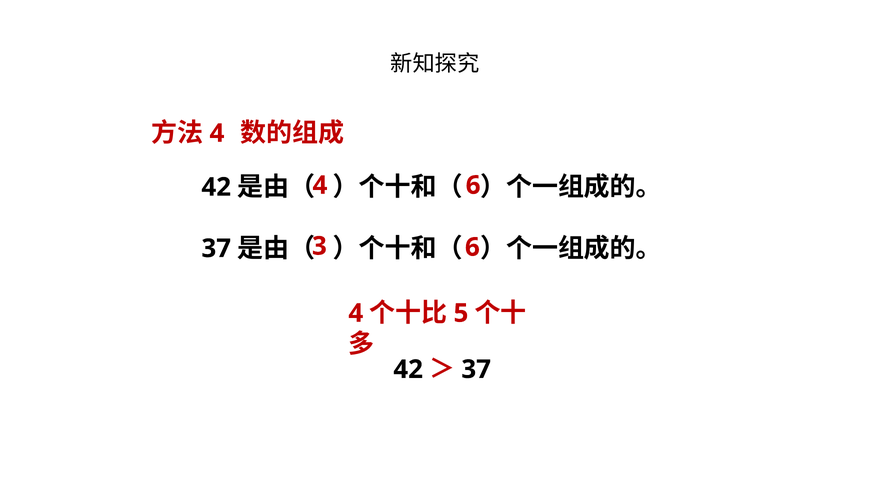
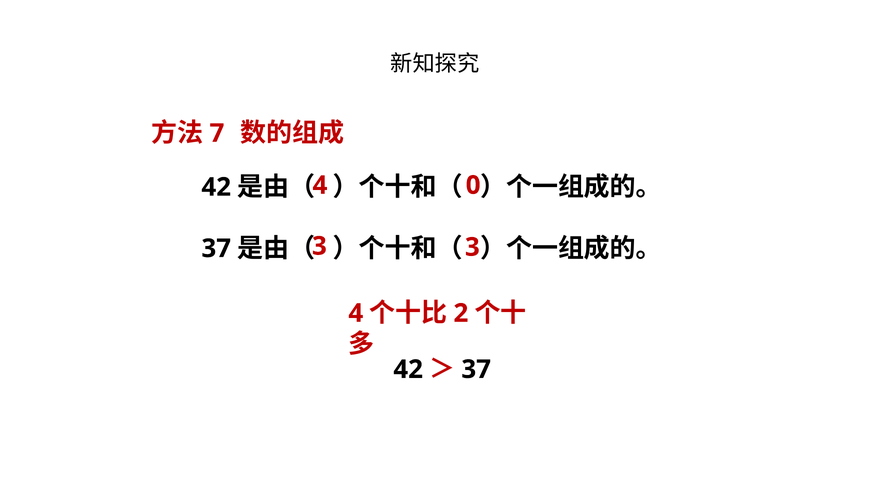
4: 4 -> 7 (217, 133)
4 6: 6 -> 0 (473, 185)
3 6: 6 -> 3 (472, 247)
5: 5 -> 2 (461, 313)
